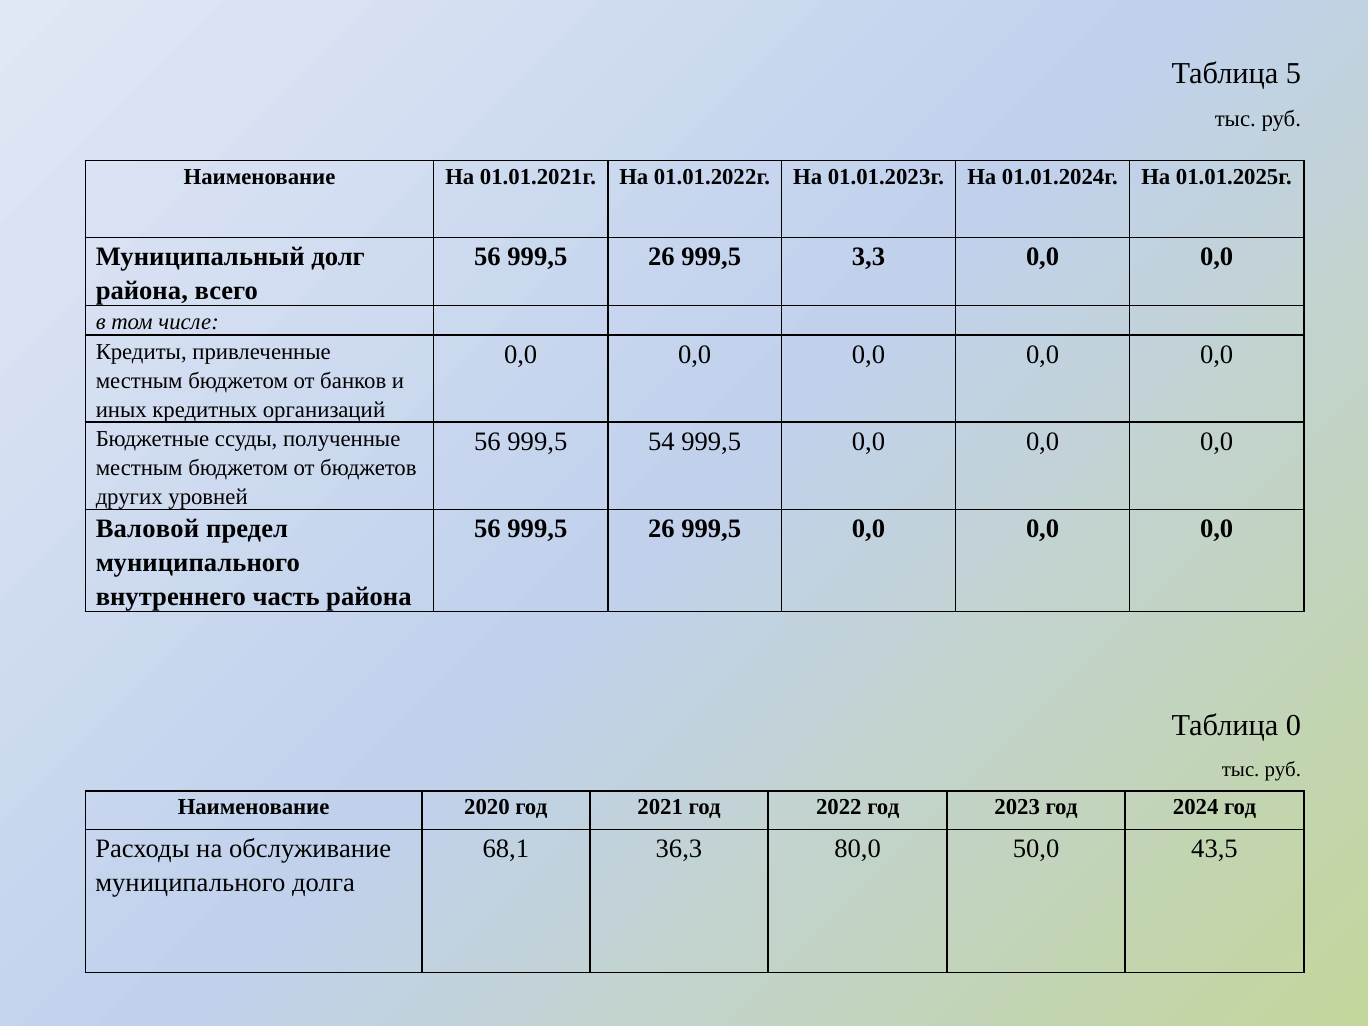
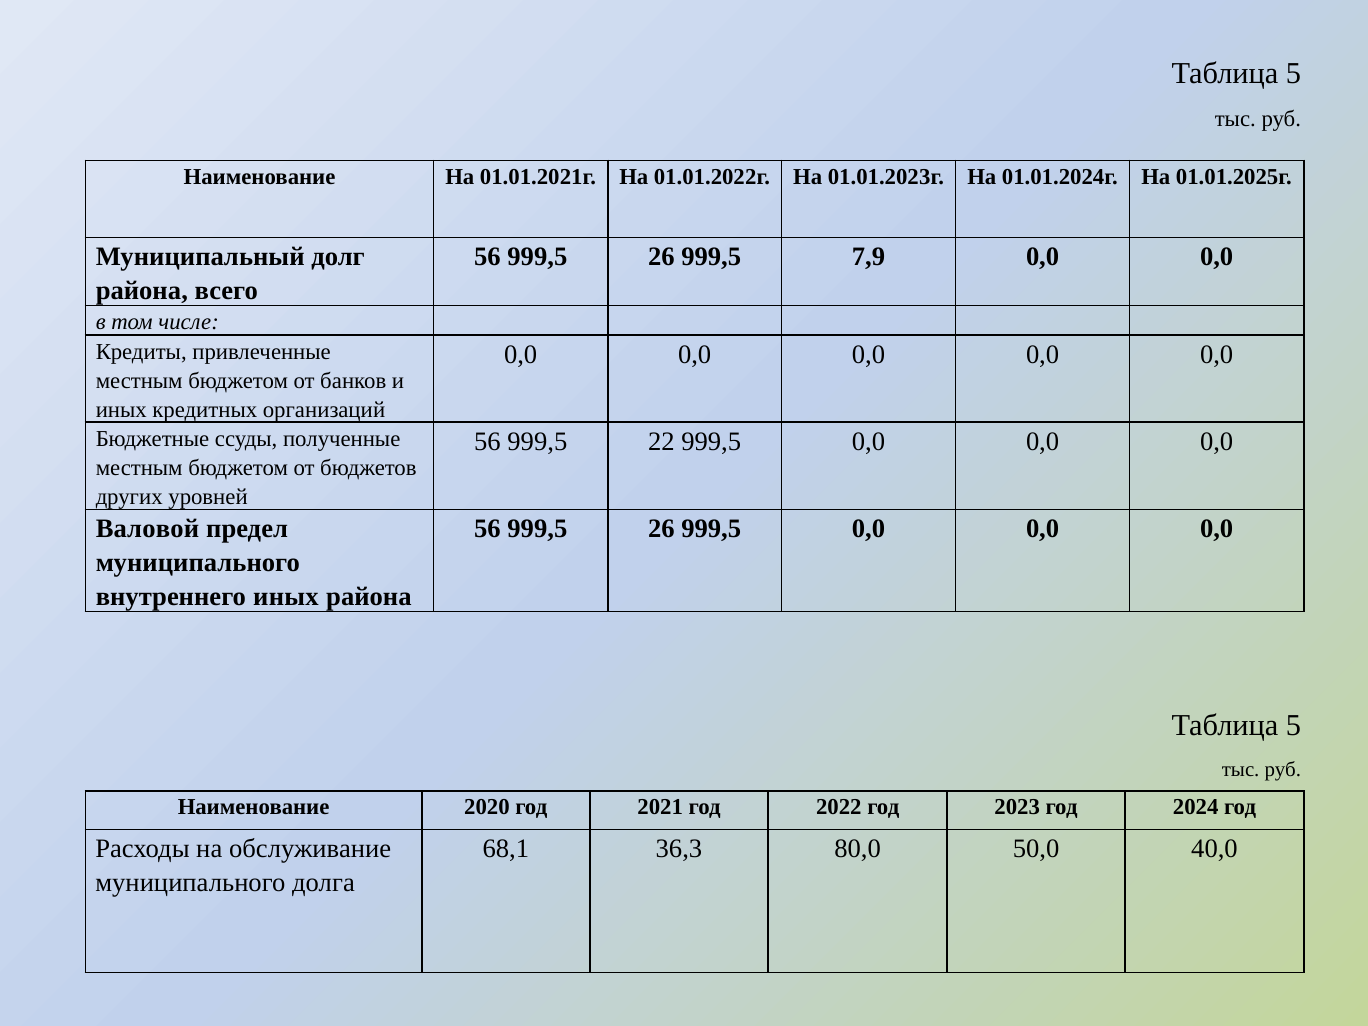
3,3: 3,3 -> 7,9 (869, 257)
54: 54 -> 22 (661, 442)
внутреннего часть: часть -> иных (286, 596)
0: 0 -> 5 (1293, 726)
43,5: 43,5 -> 40,0 (1215, 849)
